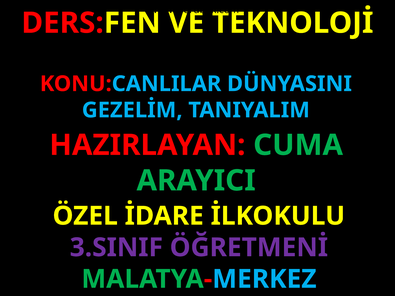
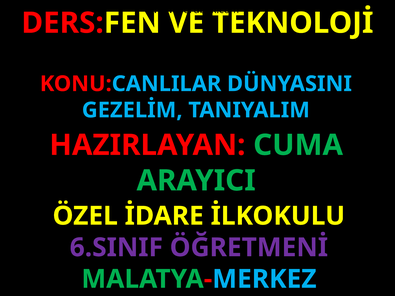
3.SINIF: 3.SINIF -> 6.SINIF (116, 248)
